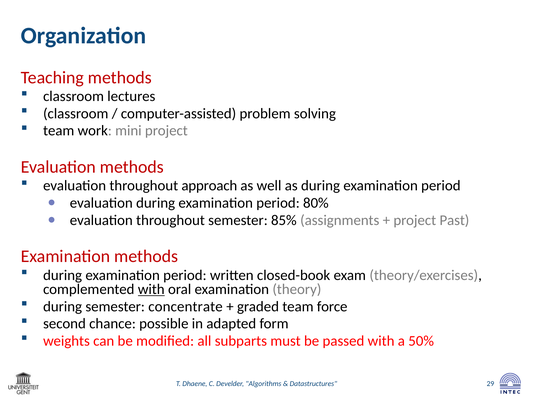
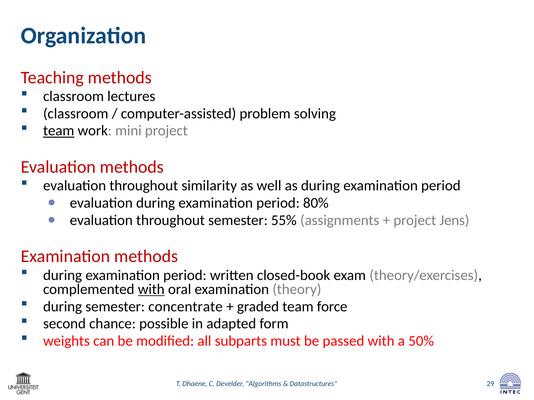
team underline: none -> present (59, 131)
approach: approach -> similarity (209, 186)
85%: 85% -> 55% (284, 220)
Past: Past -> Jens (454, 220)
